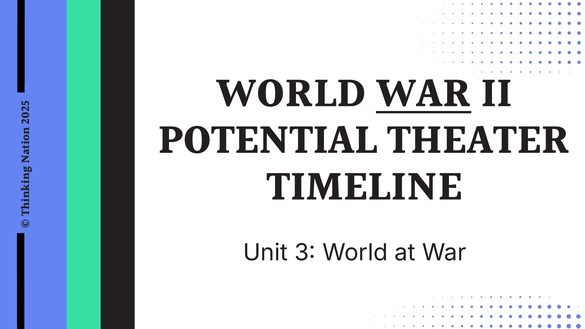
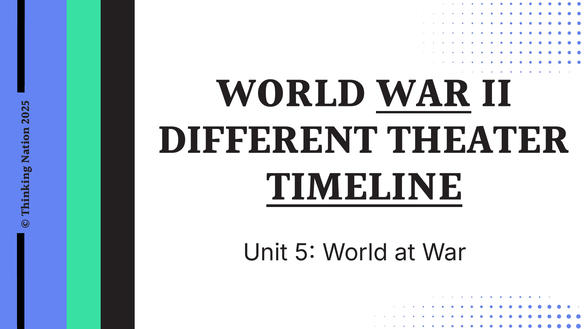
POTENTIAL: POTENTIAL -> DIFFERENT (268, 141)
TIMELINE underline: none -> present (364, 188)
Unit 3: 3 -> 5 (305, 253)
